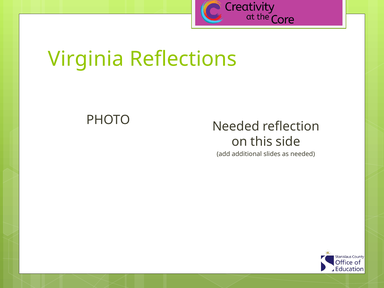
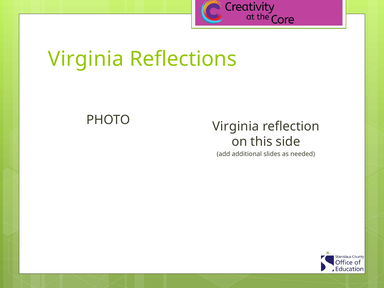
Needed: Needed -> Virginia (236, 126)
